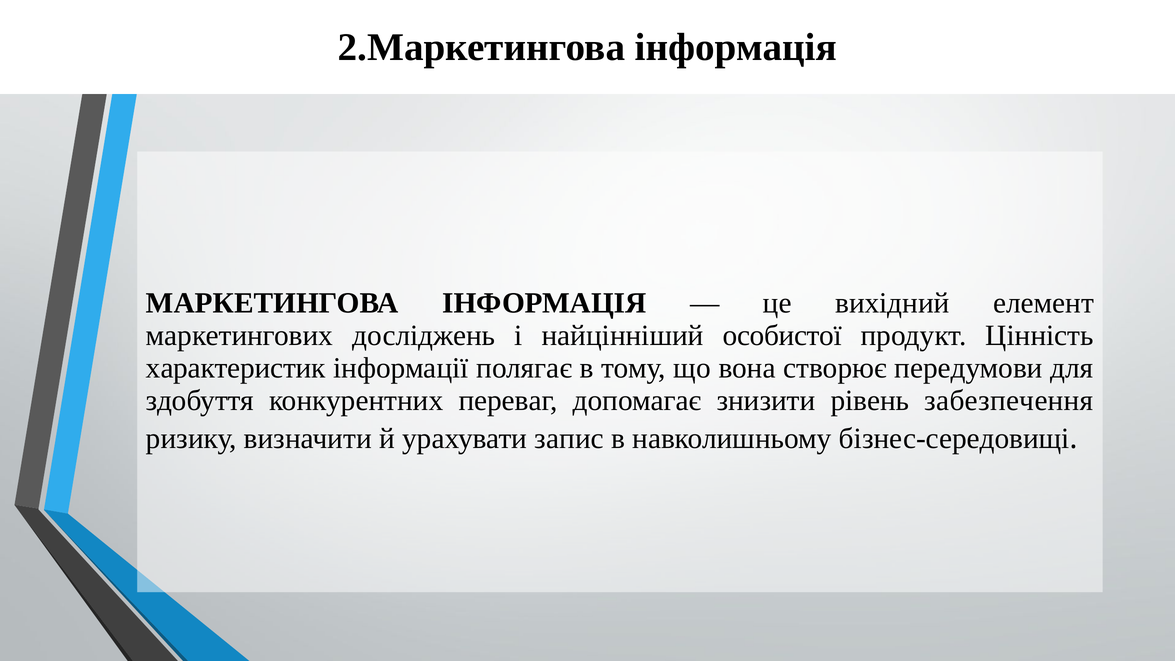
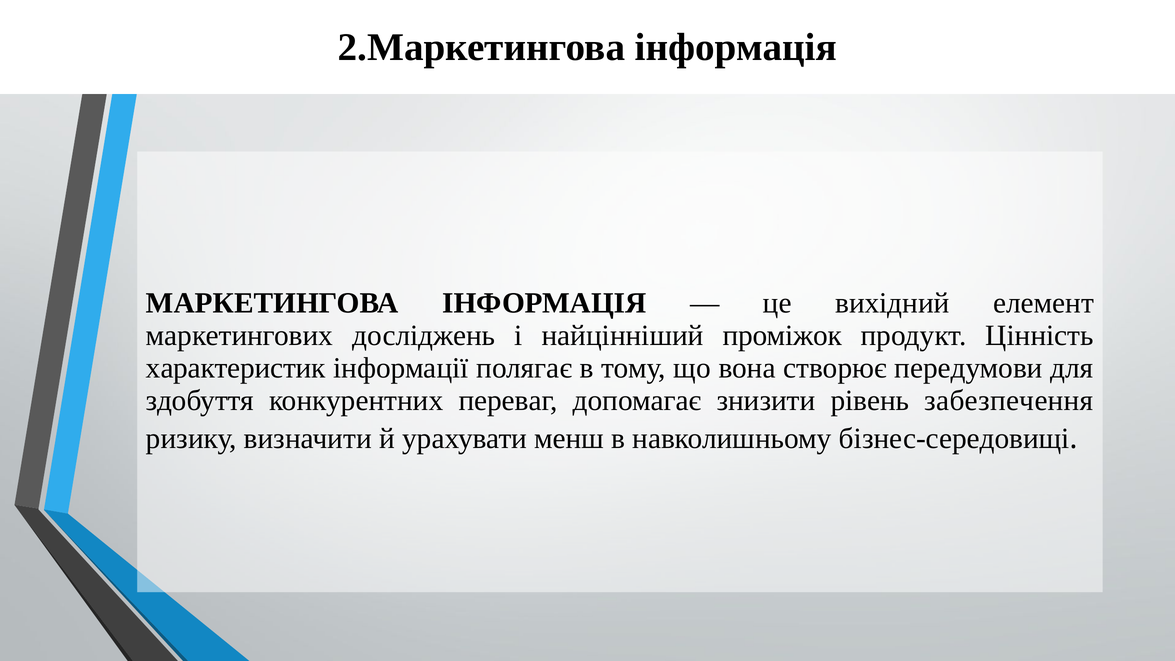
особистої: особистої -> проміжок (782, 336)
запис: запис -> менш (569, 438)
